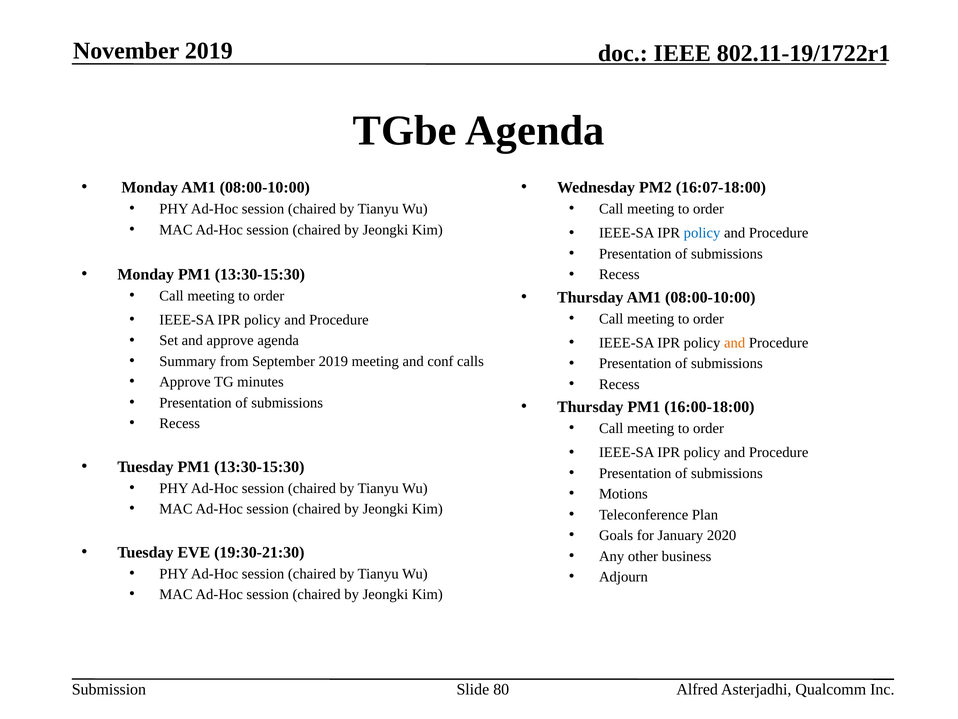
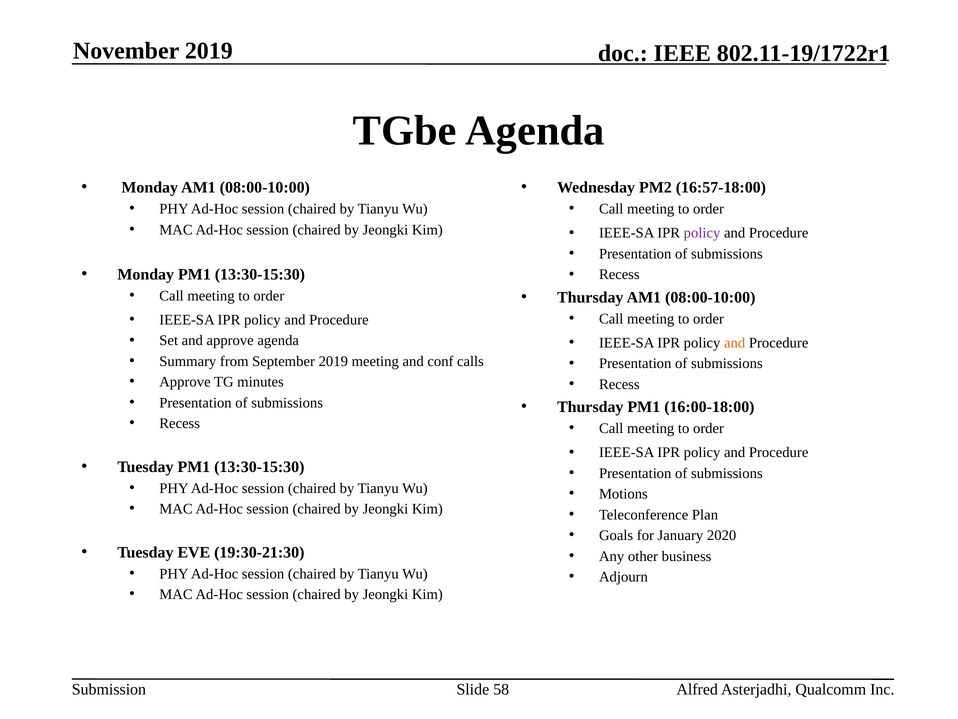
16:07-18:00: 16:07-18:00 -> 16:57-18:00 (721, 187)
policy colour: blue -> purple (702, 233)
80: 80 -> 58 (501, 689)
